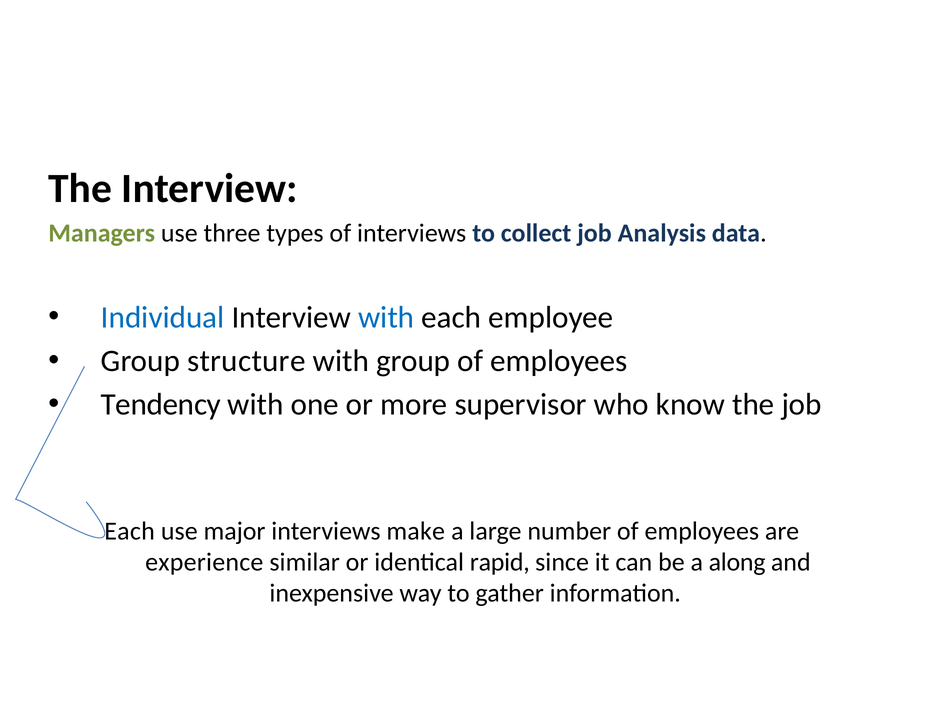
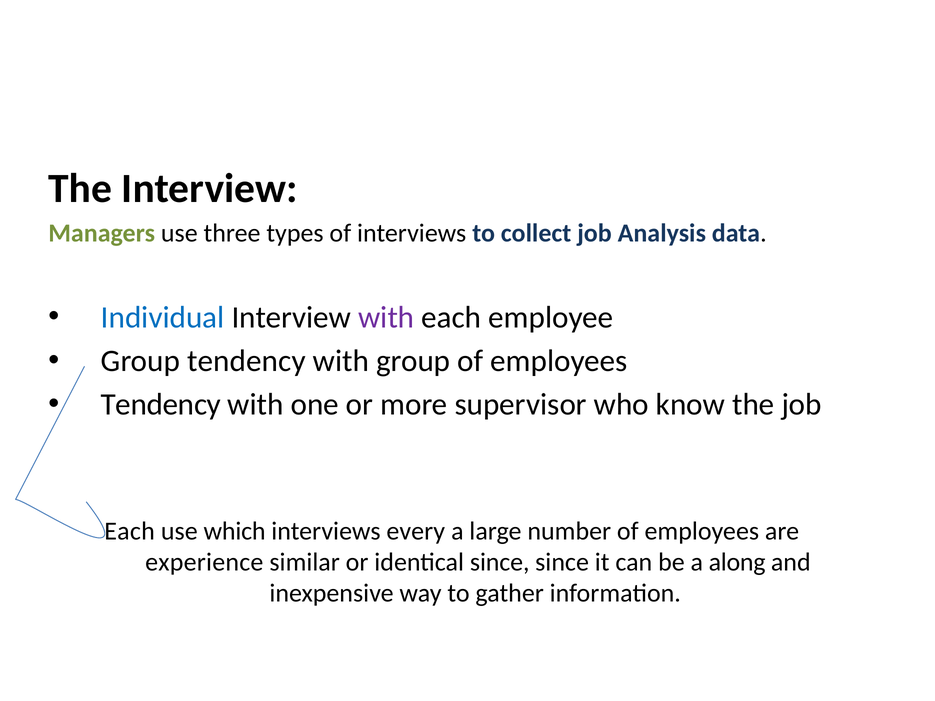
with colour: blue -> purple (386, 318)
Group structure: structure -> tendency (246, 361)
major: major -> which (235, 531)
make: make -> every (416, 531)
identical rapid: rapid -> since (500, 562)
